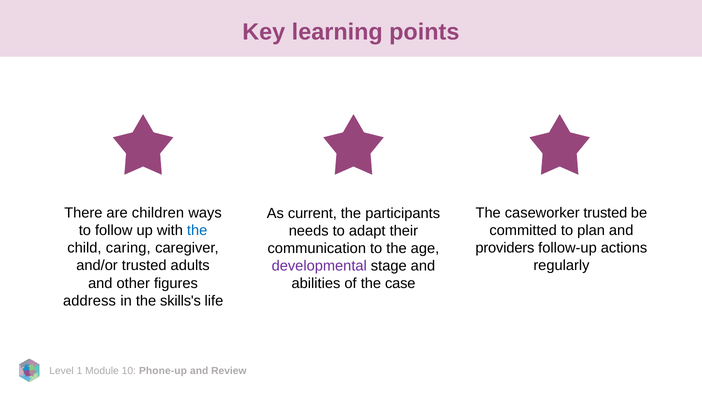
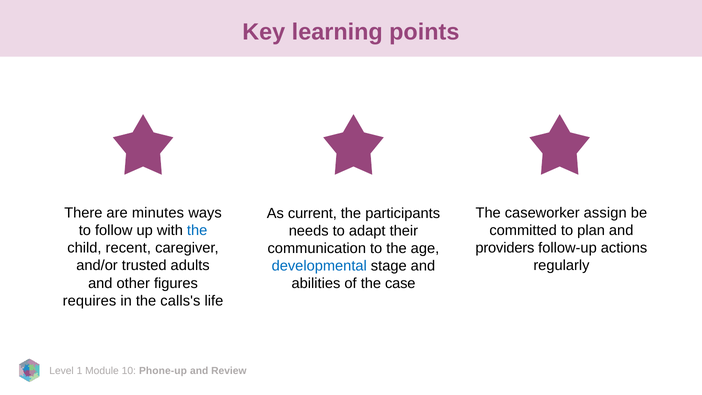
children: children -> minutes (158, 213)
caseworker trusted: trusted -> assign (605, 213)
caring: caring -> recent (128, 248)
developmental colour: purple -> blue (319, 266)
address: address -> requires (89, 301)
skills's: skills's -> calls's (180, 301)
